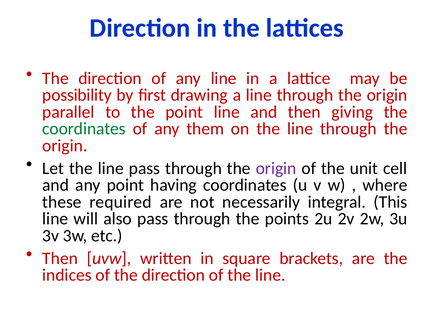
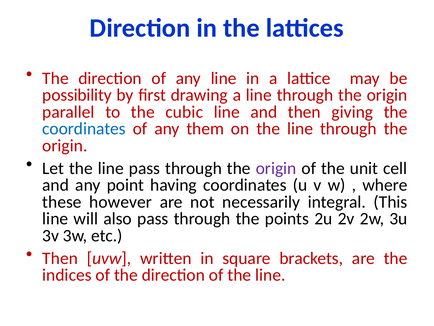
the point: point -> cubic (184, 112)
coordinates colour: green -> blue (84, 129)
required: required -> however (121, 202)
